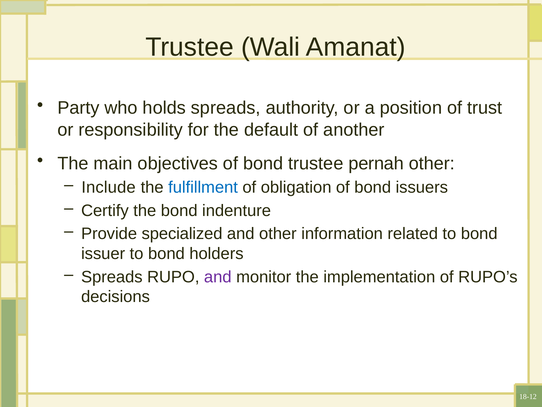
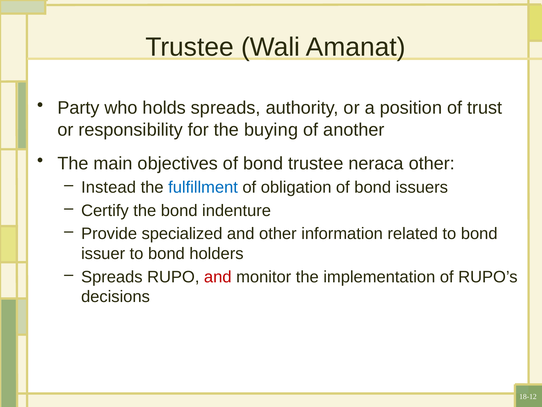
default: default -> buying (271, 130)
pernah: pernah -> neraca (376, 163)
Include: Include -> Instead (109, 187)
and colour: purple -> red (218, 277)
